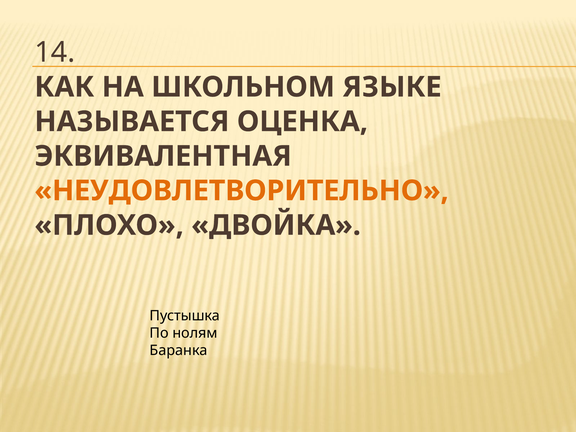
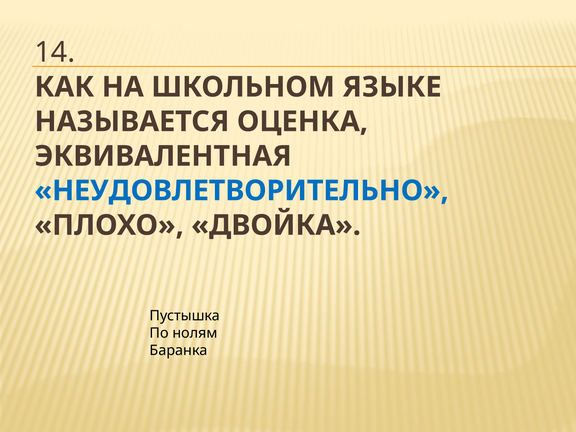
НЕУДОВЛЕТВОРИТЕЛЬНО colour: orange -> blue (242, 191)
